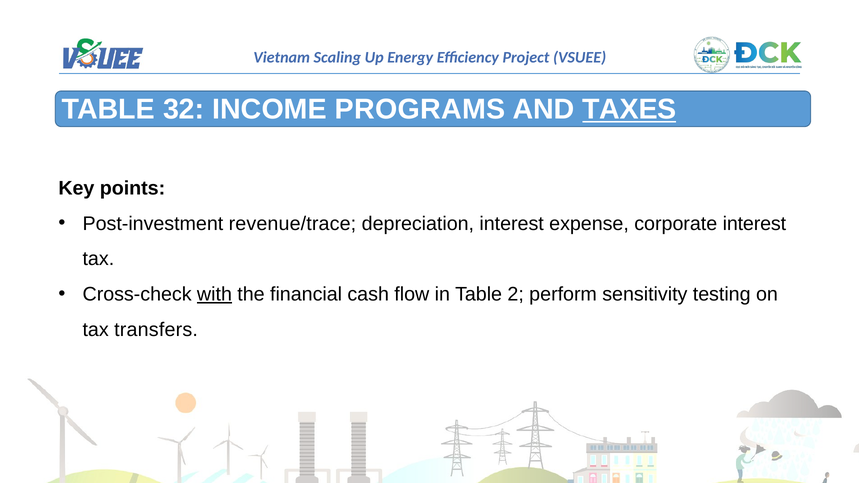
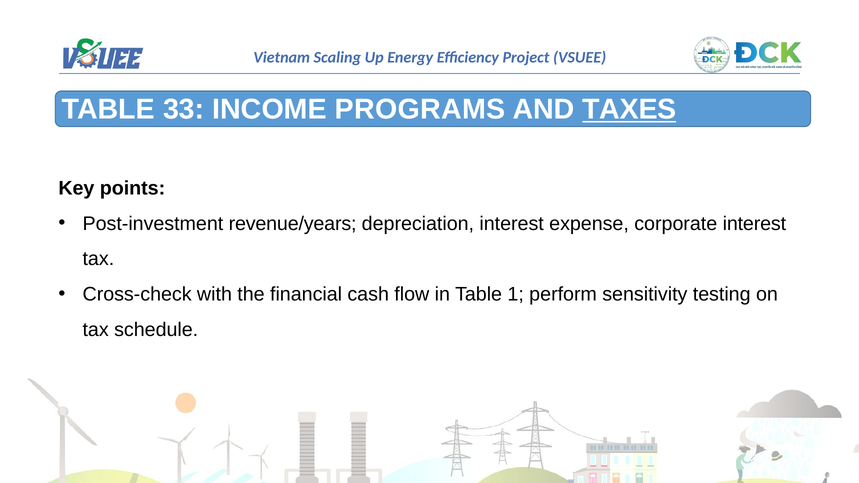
32: 32 -> 33 (184, 110)
revenue/trace: revenue/trace -> revenue/years (293, 224)
with underline: present -> none (214, 294)
2: 2 -> 1 (516, 294)
transfers: transfers -> schedule (156, 330)
